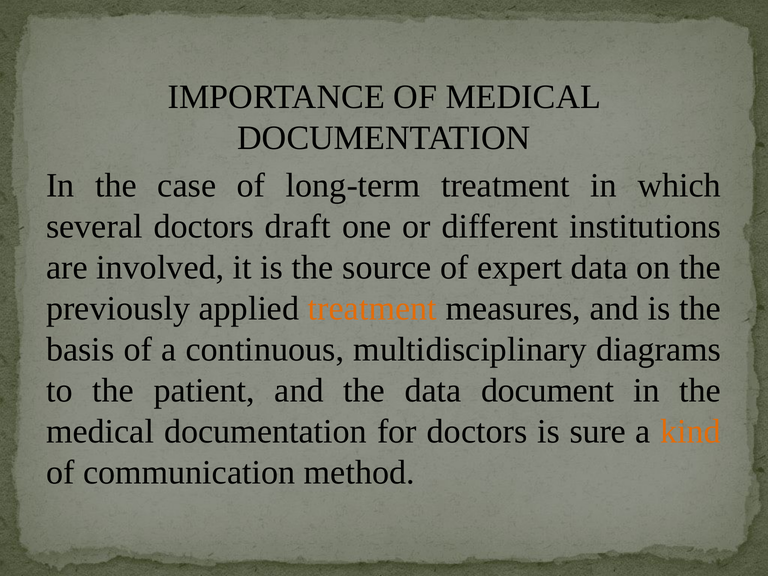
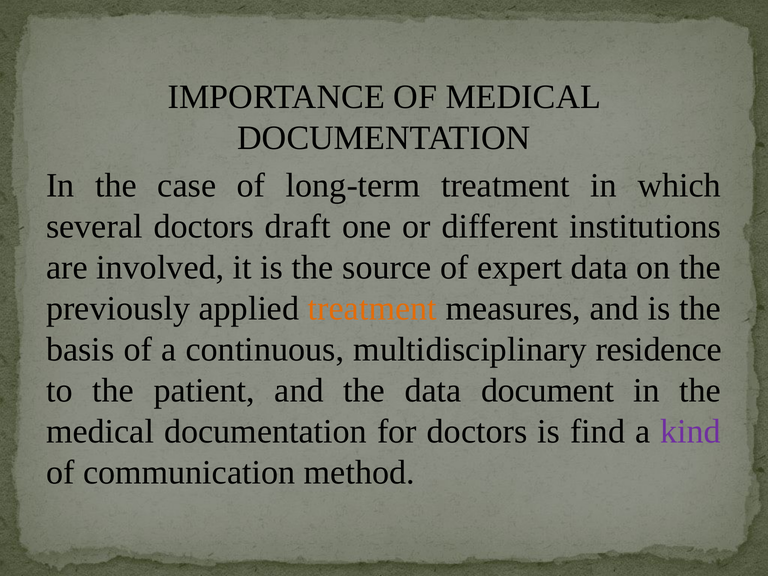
diagrams: diagrams -> residence (659, 349)
sure: sure -> find (598, 431)
kind colour: orange -> purple (691, 431)
